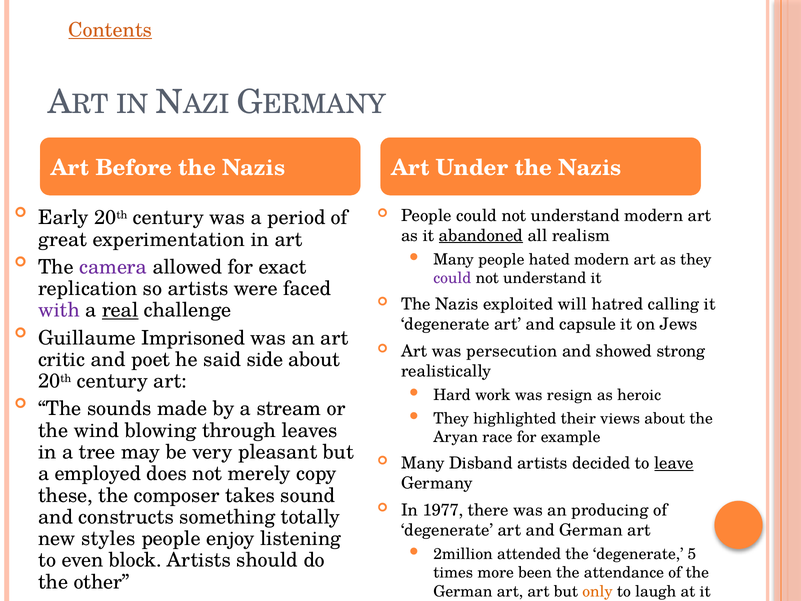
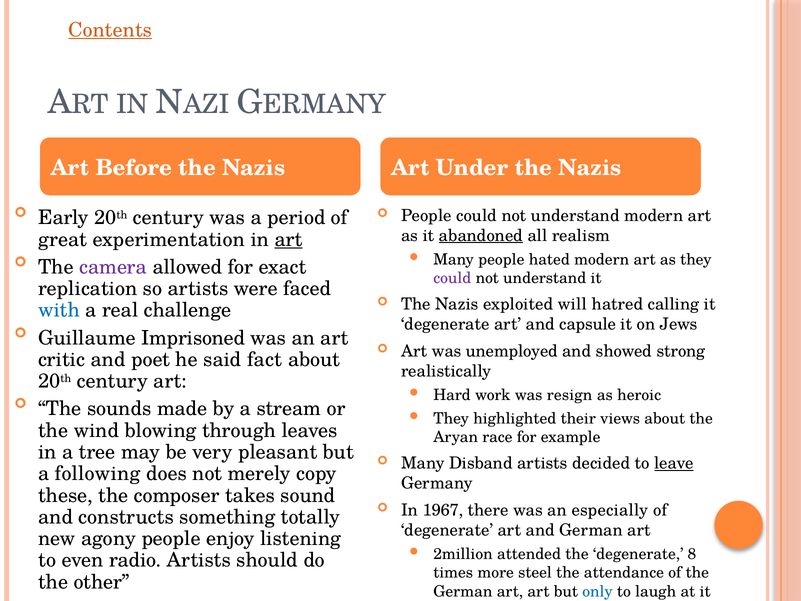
art underline: none -> present (289, 239)
with colour: purple -> blue (59, 310)
real underline: present -> none (120, 310)
persecution: persecution -> unemployed (512, 351)
side: side -> fact (265, 359)
employed: employed -> following (98, 474)
1977: 1977 -> 1967 (443, 510)
producing: producing -> especially (610, 510)
new styles: styles -> agony (109, 539)
5: 5 -> 8 (692, 554)
block: block -> radio (135, 560)
been: been -> steel (535, 573)
only colour: orange -> blue (598, 591)
